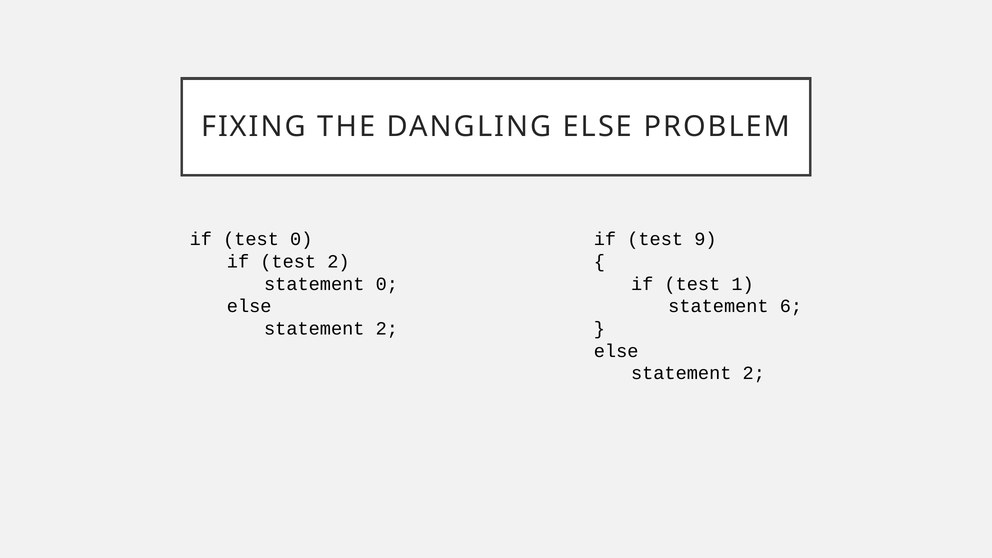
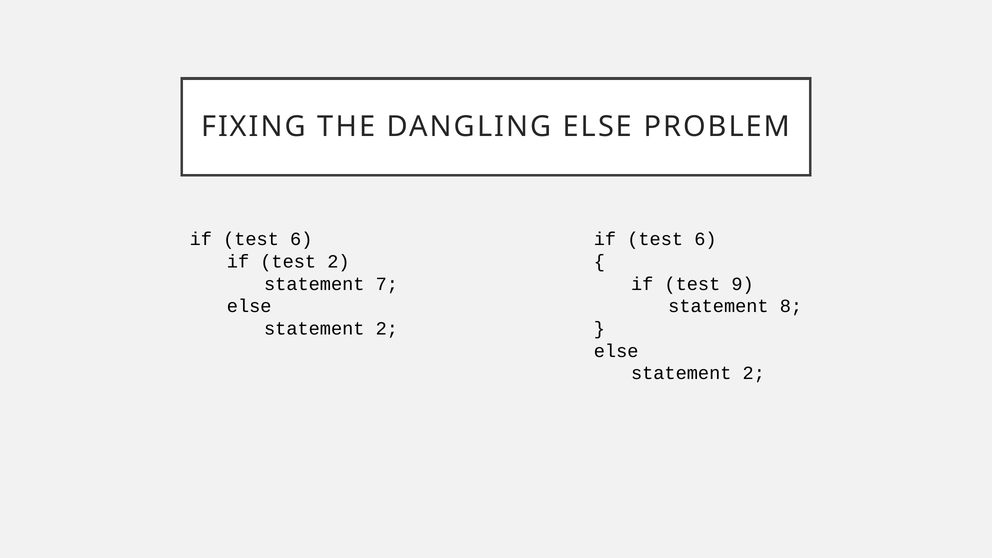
0: 0 -> 6 (301, 239)
9: 9 -> 6 (705, 239)
statement 0: 0 -> 7 (387, 284)
1: 1 -> 9 (743, 284)
6: 6 -> 8 (791, 306)
